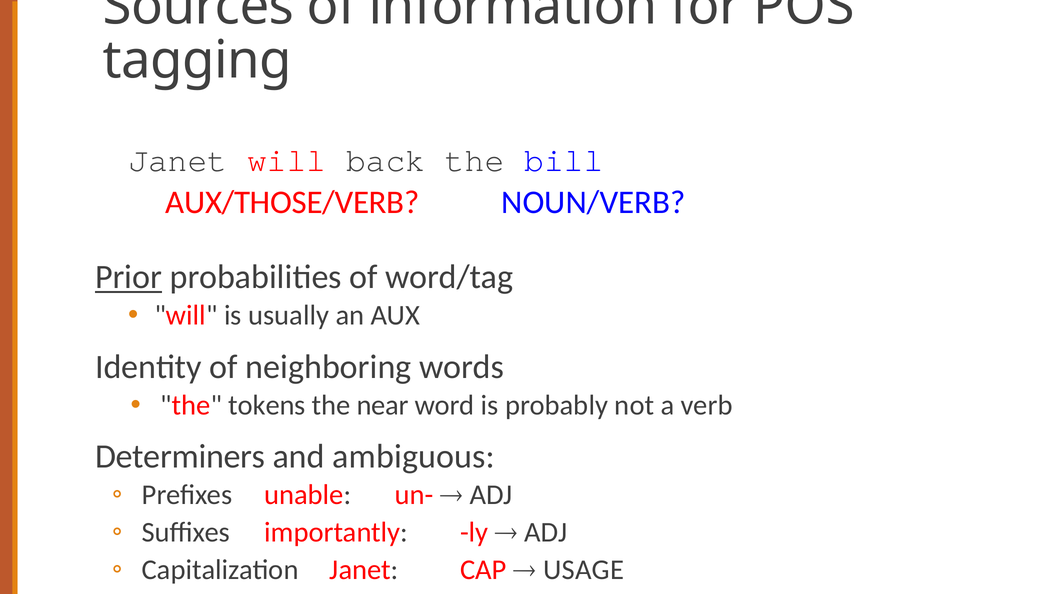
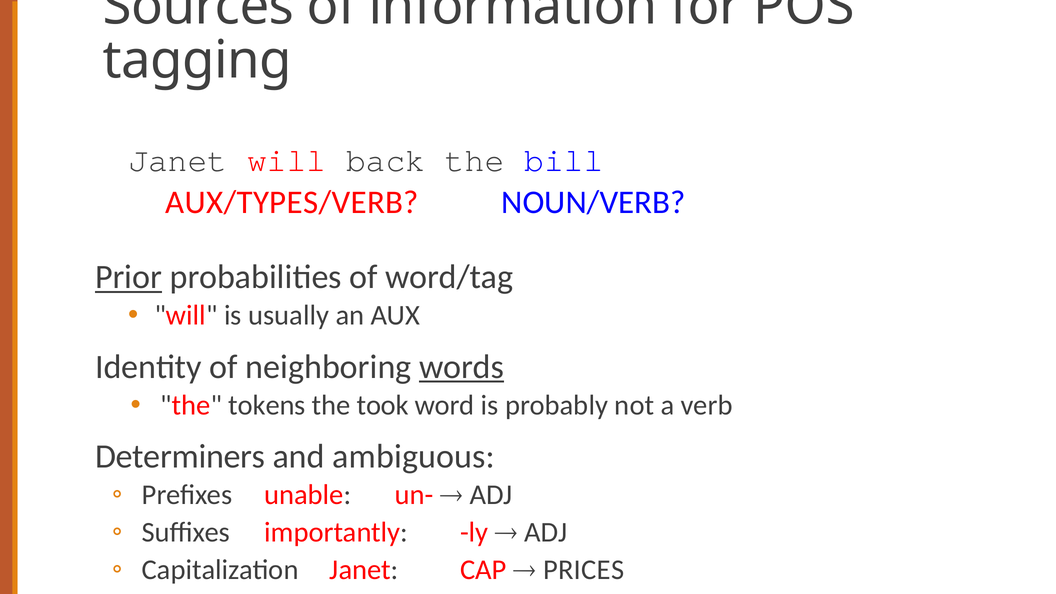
AUX/THOSE/VERB: AUX/THOSE/VERB -> AUX/TYPES/VERB (292, 202)
words underline: none -> present (462, 367)
near: near -> took (383, 405)
USAGE: USAGE -> PRICES (584, 570)
